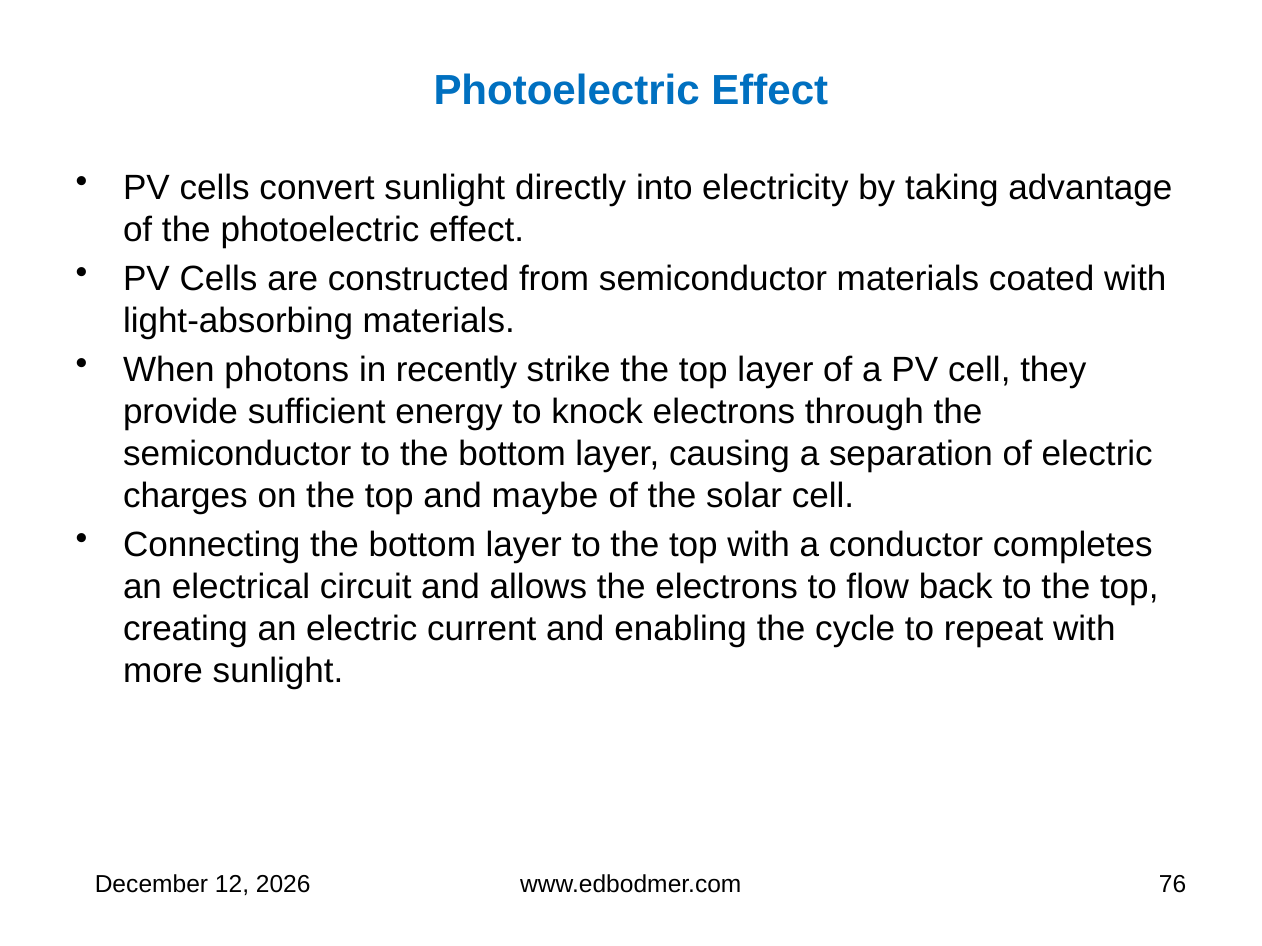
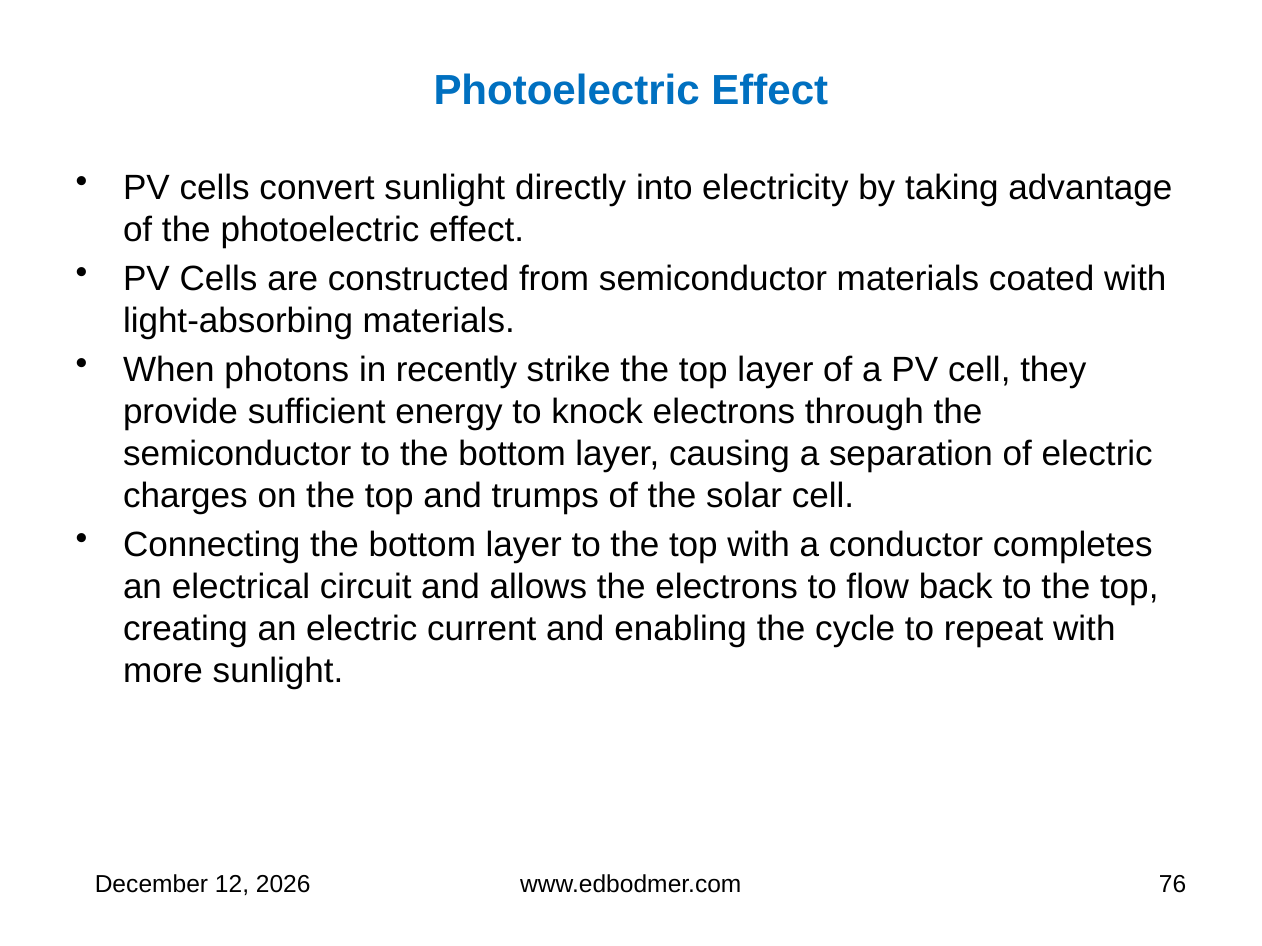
maybe: maybe -> trumps (545, 496)
